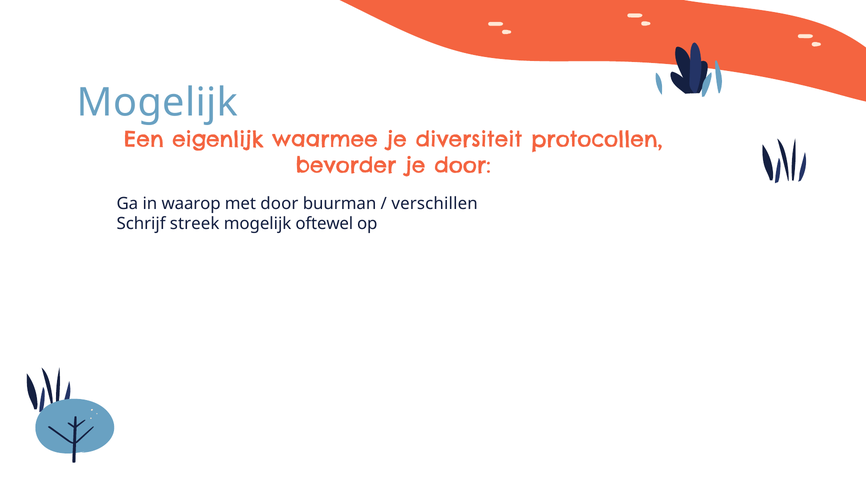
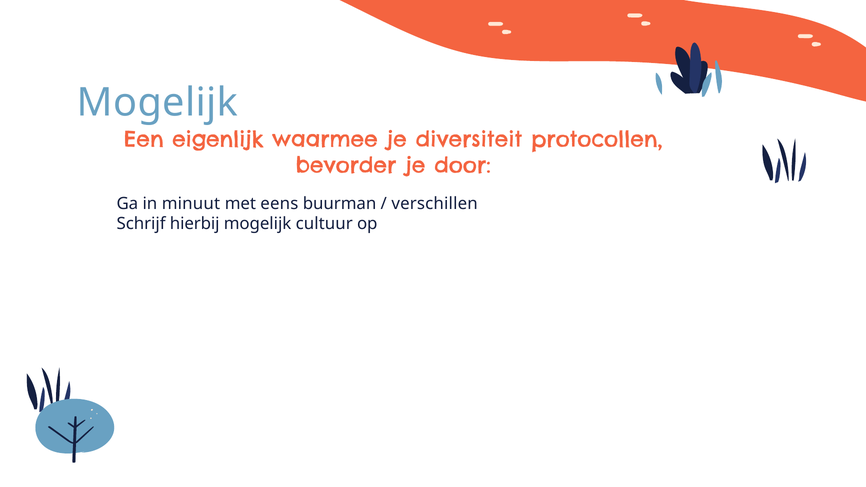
waarop: waarop -> minuut (191, 204)
met door: door -> eens (279, 204)
streek: streek -> hierbij (195, 224)
oftewel: oftewel -> cultuur (324, 224)
